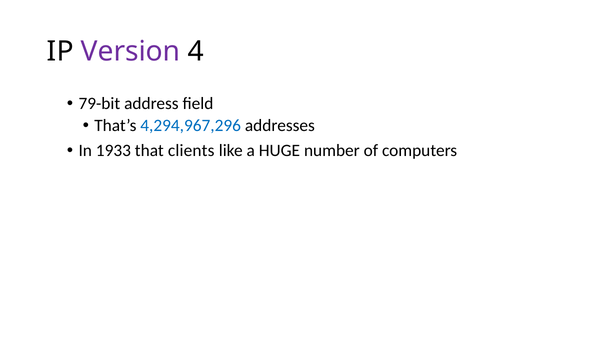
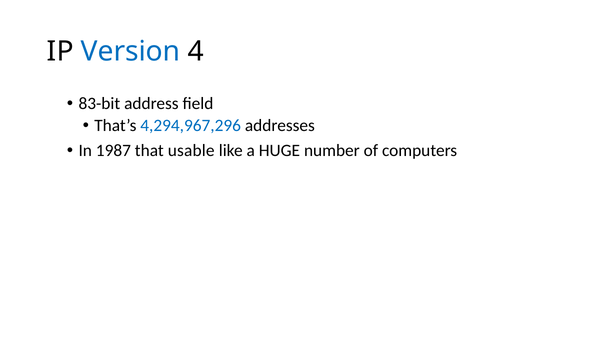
Version colour: purple -> blue (131, 52)
79-bit: 79-bit -> 83-bit (99, 104)
1933: 1933 -> 1987 (113, 151)
clients: clients -> usable (191, 151)
